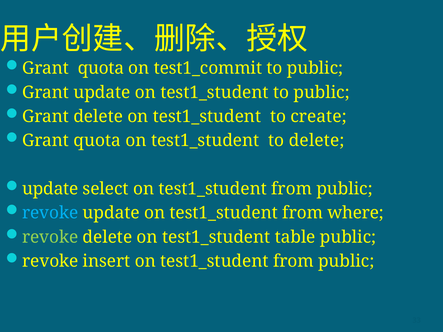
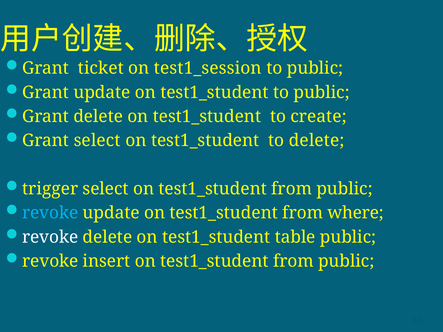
quota: quota -> ticket (101, 68)
test1_commit: test1_commit -> test1_session (208, 68)
quota: quota -> select (97, 141)
update: update -> trigger (50, 189)
revoke colour: light green -> white (50, 237)
